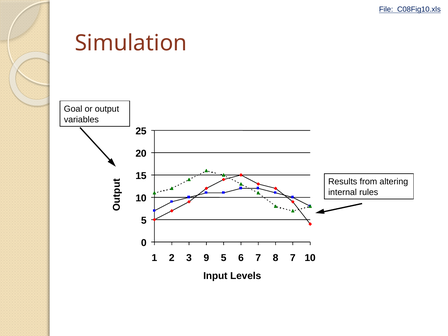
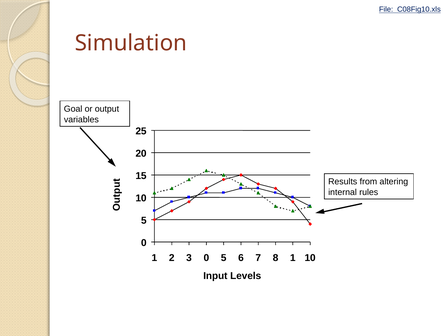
3 9: 9 -> 0 (206, 258)
8 7: 7 -> 1 (293, 258)
